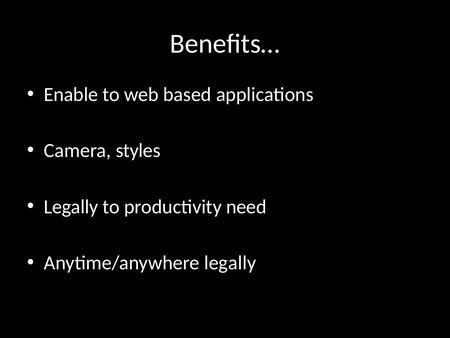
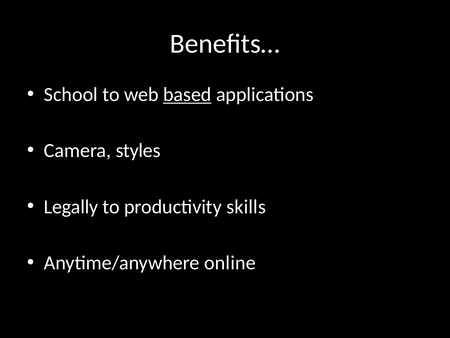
Enable: Enable -> School (71, 94)
based underline: none -> present (187, 94)
need: need -> skills (246, 206)
Anytime/anywhere legally: legally -> online (230, 262)
